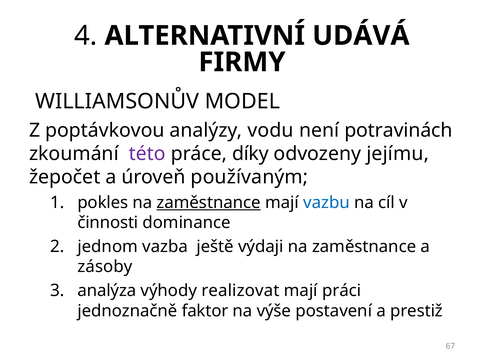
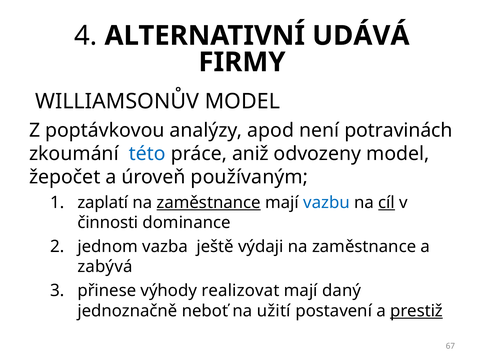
vodu: vodu -> apod (271, 130)
této colour: purple -> blue (147, 154)
díky: díky -> aniž (250, 154)
odvozeny jejímu: jejímu -> model (398, 154)
pokles: pokles -> zaplatí (103, 202)
cíl underline: none -> present (387, 202)
zásoby: zásoby -> zabývá (105, 267)
analýza: analýza -> přinese (107, 291)
práci: práci -> daný (342, 291)
faktor: faktor -> neboť (205, 311)
výše: výše -> užití (274, 311)
prestiž underline: none -> present (416, 311)
